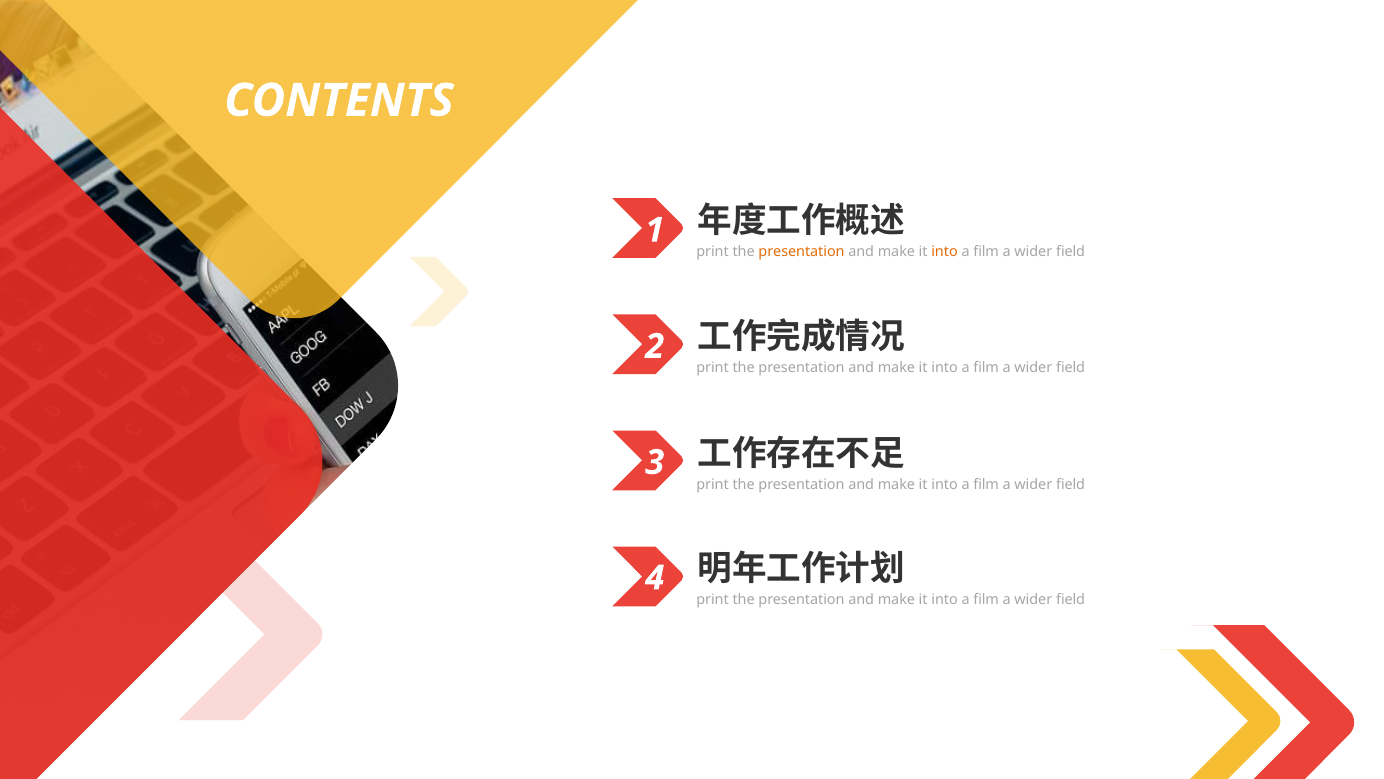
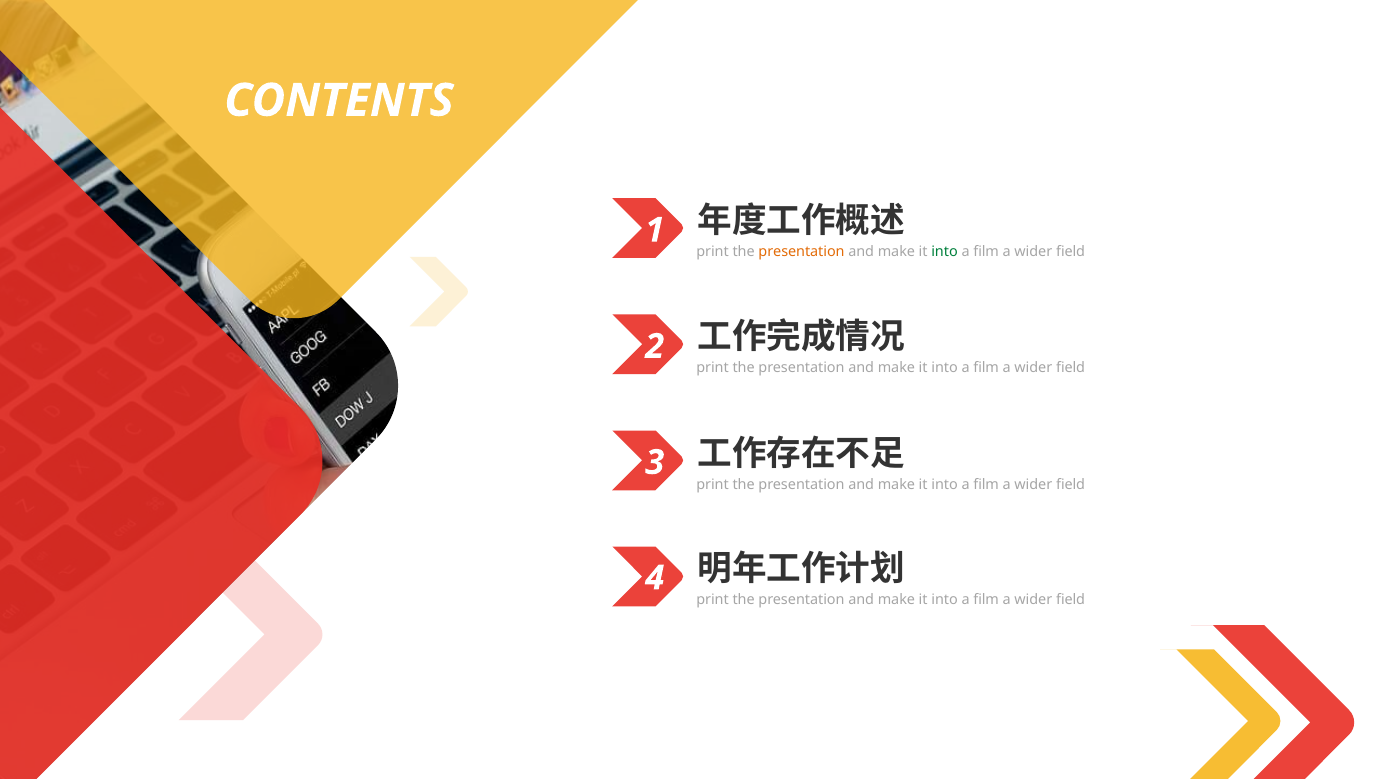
into colour: orange -> green (945, 252)
